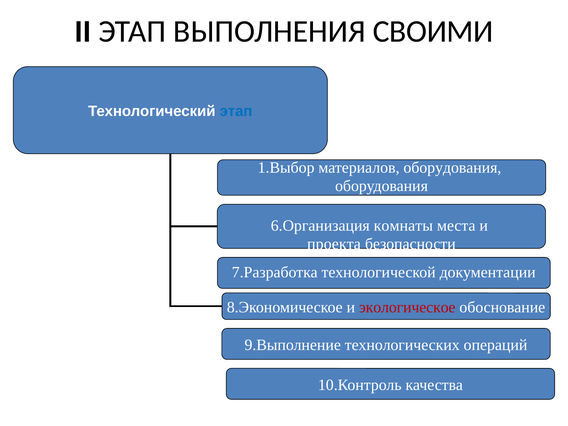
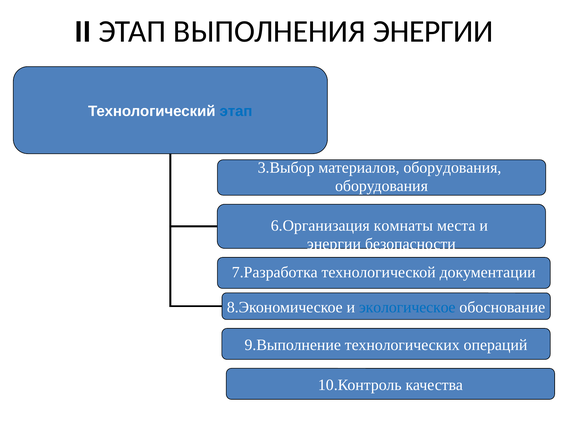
ВЫПОЛНЕНИЯ СВОИМИ: СВОИМИ -> ЭНЕРГИИ (433, 31)
1.Выбор: 1.Выбор -> 3.Выбор (286, 168)
проекта: проекта -> энергии (334, 244)
экологическое colour: red -> blue (407, 307)
